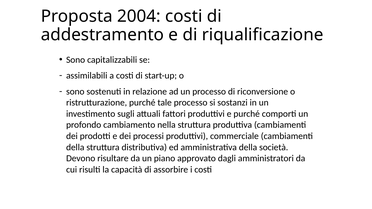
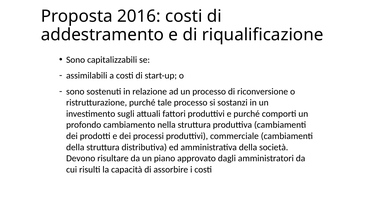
2004: 2004 -> 2016 (139, 16)
